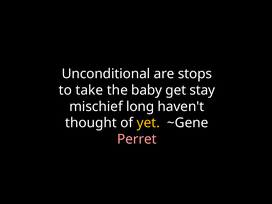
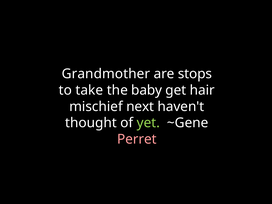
Unconditional: Unconditional -> Grandmother (106, 74)
stay: stay -> hair (202, 90)
long: long -> next (140, 107)
yet colour: yellow -> light green (148, 123)
